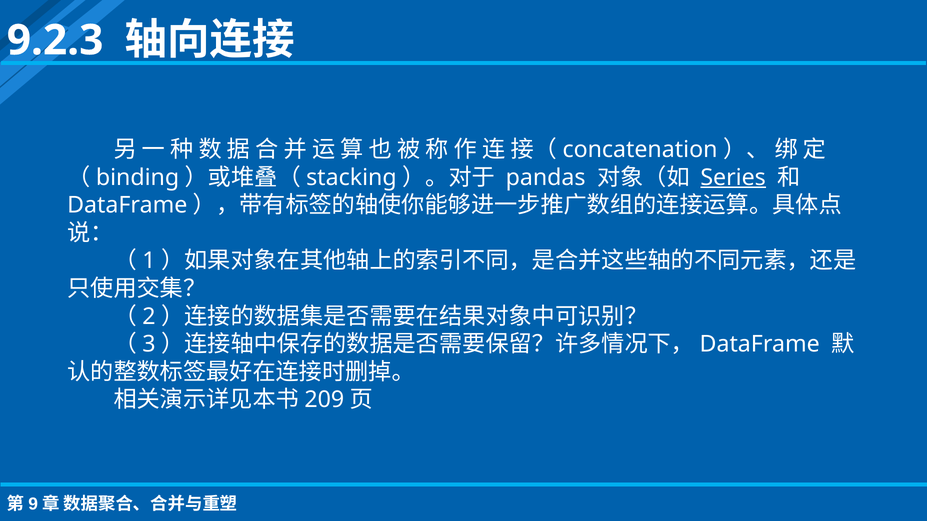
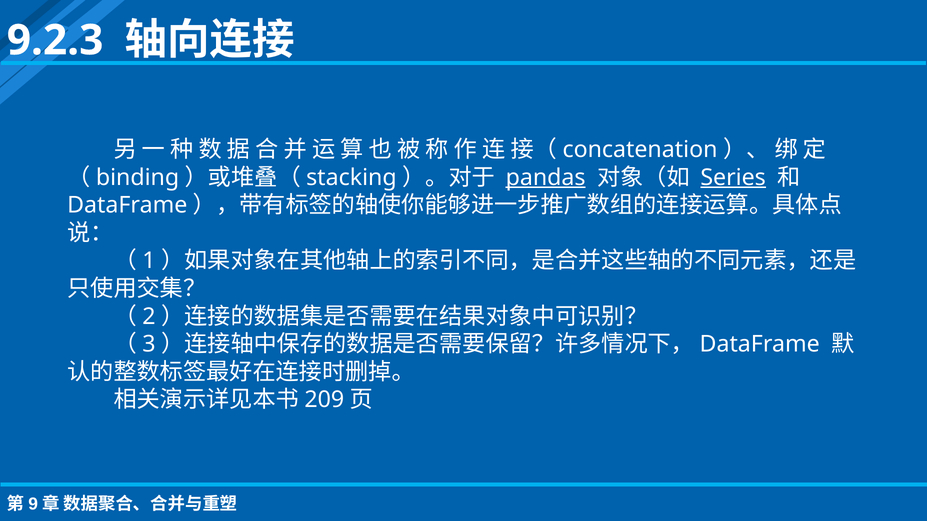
pandas underline: none -> present (546, 178)
